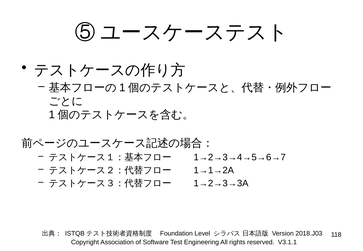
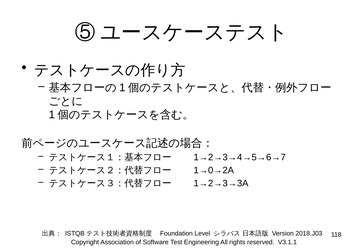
1→1→2A: 1→1→2A -> 1→0→2A (214, 170)
